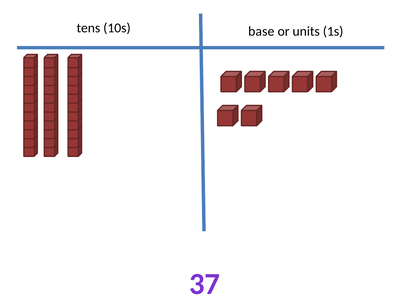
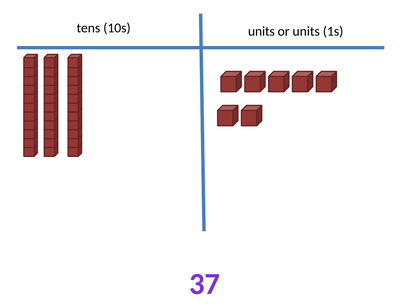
10s base: base -> units (261, 32)
